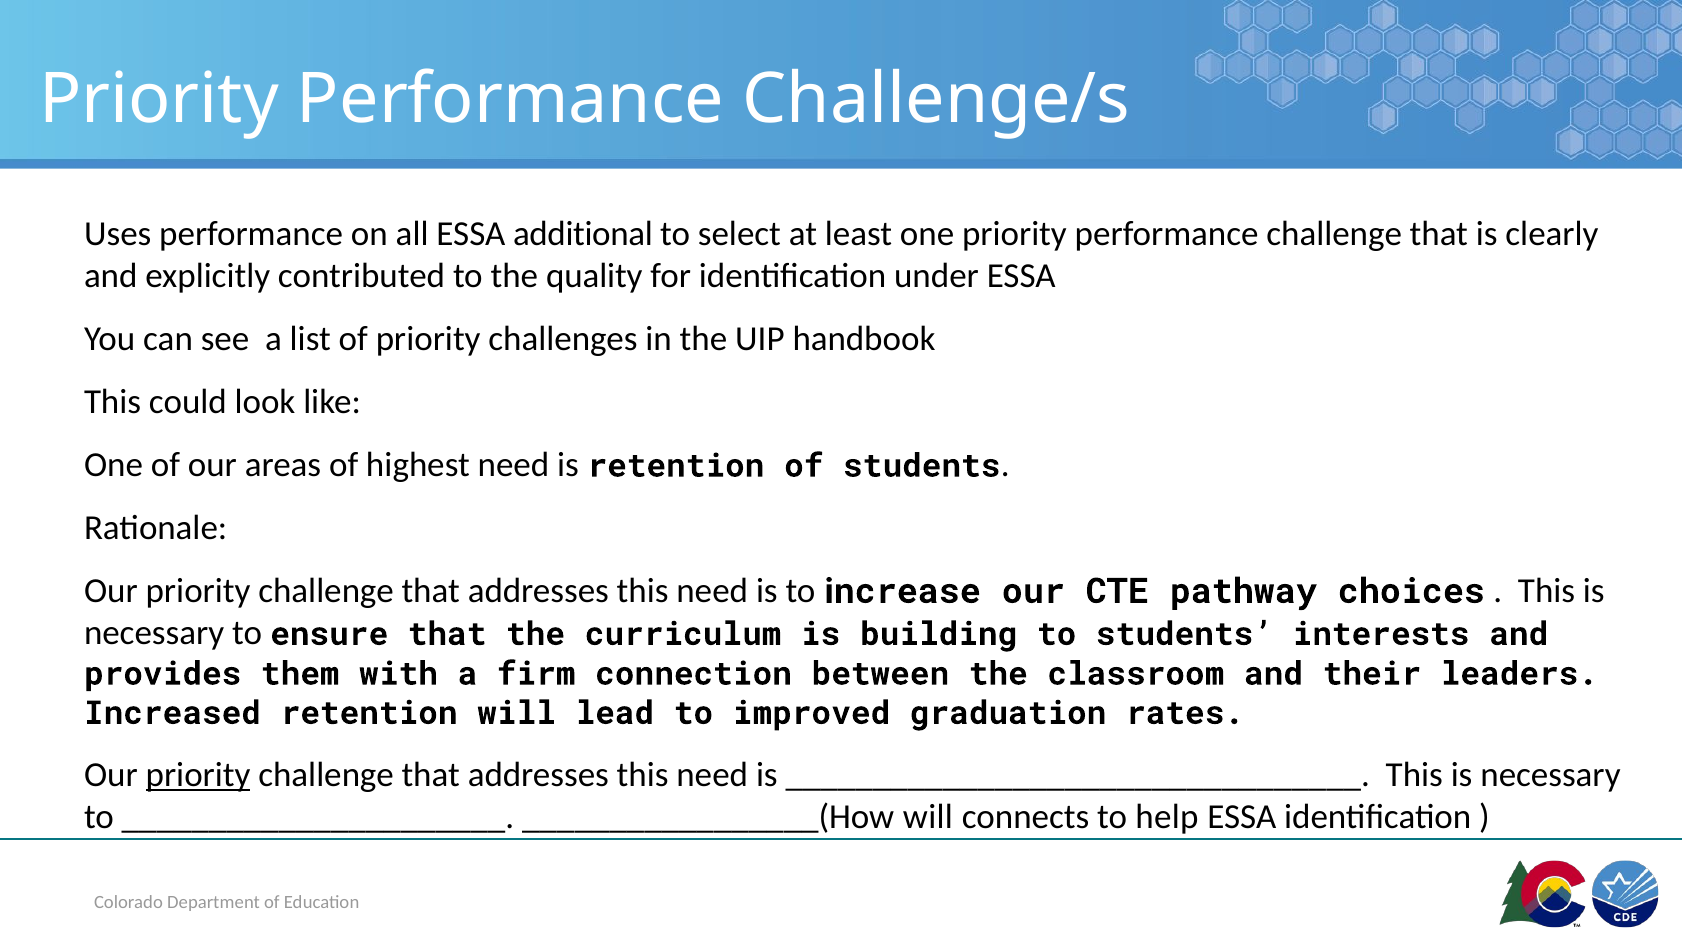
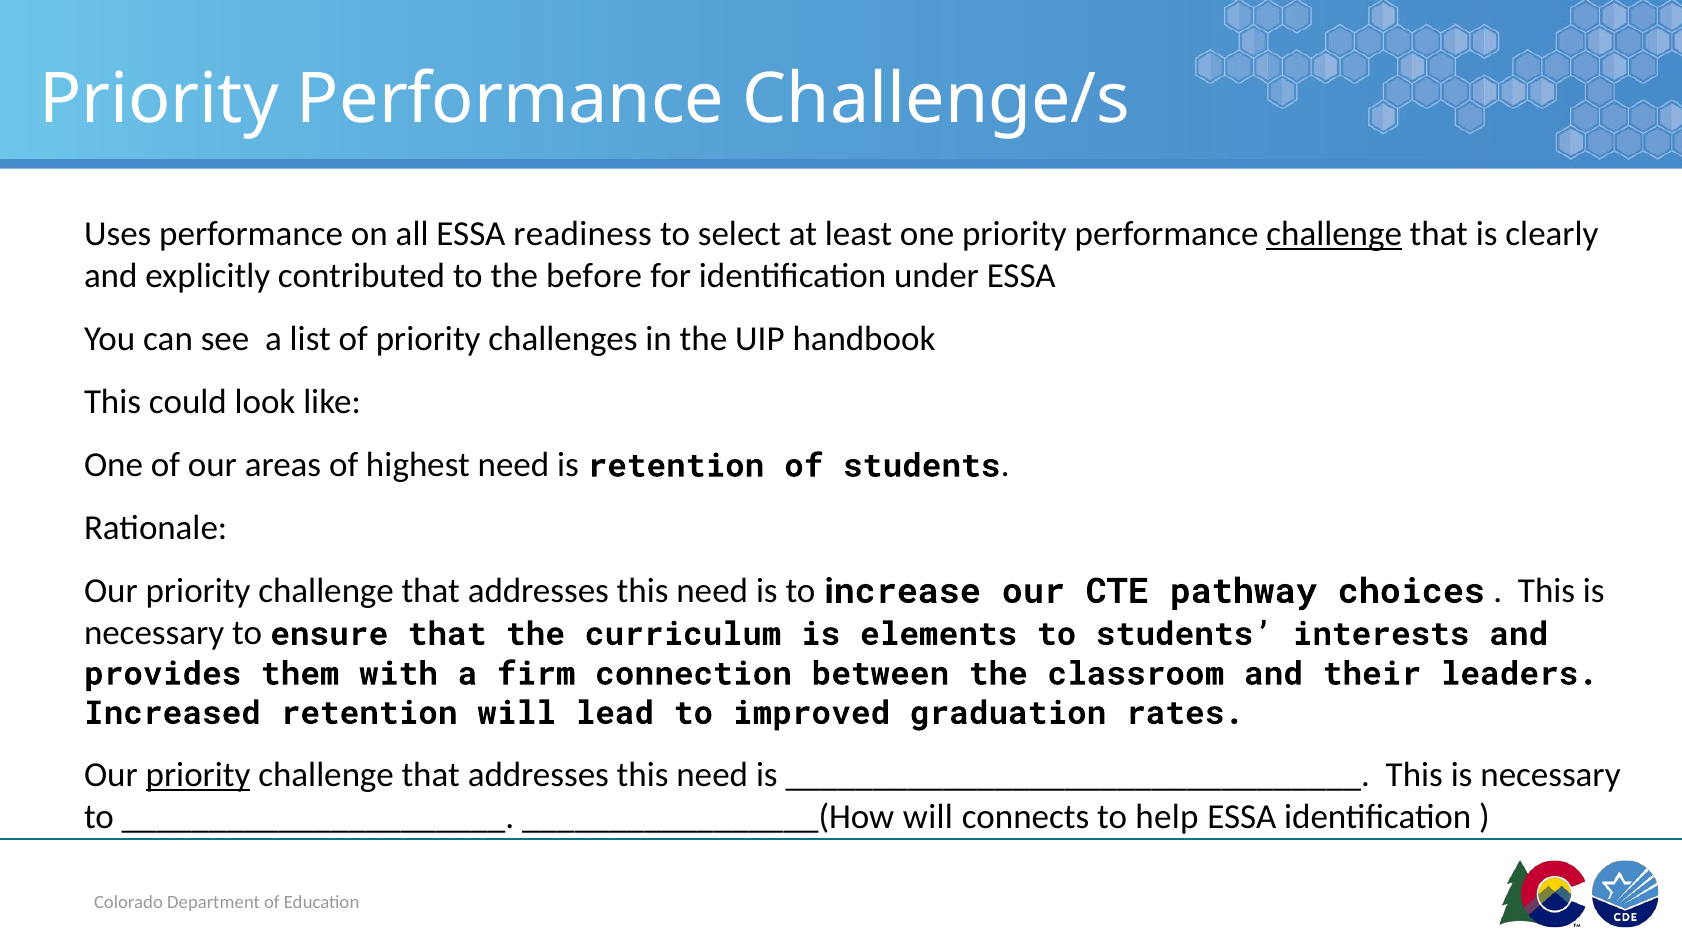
additional: additional -> readiness (583, 234)
challenge underline: none -> present (1334, 234)
quality: quality -> before (594, 276)
building: building -> elements (939, 634)
